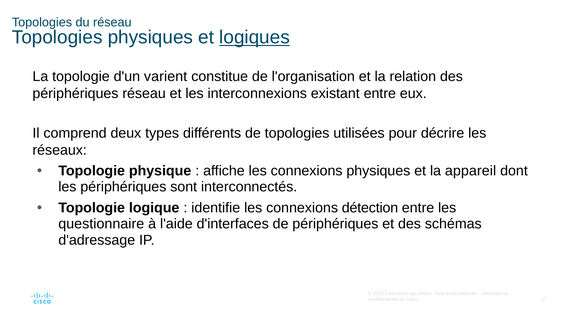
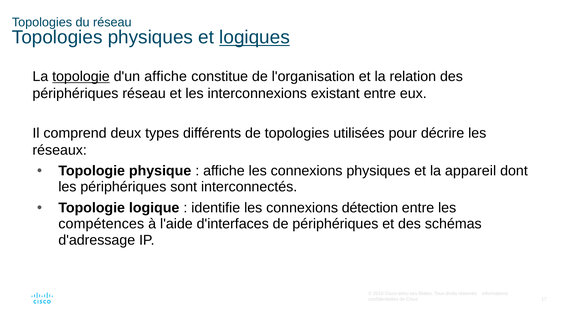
topologie underline: none -> present (81, 77)
d'un varient: varient -> affiche (166, 77)
questionnaire: questionnaire -> compétences (101, 224)
